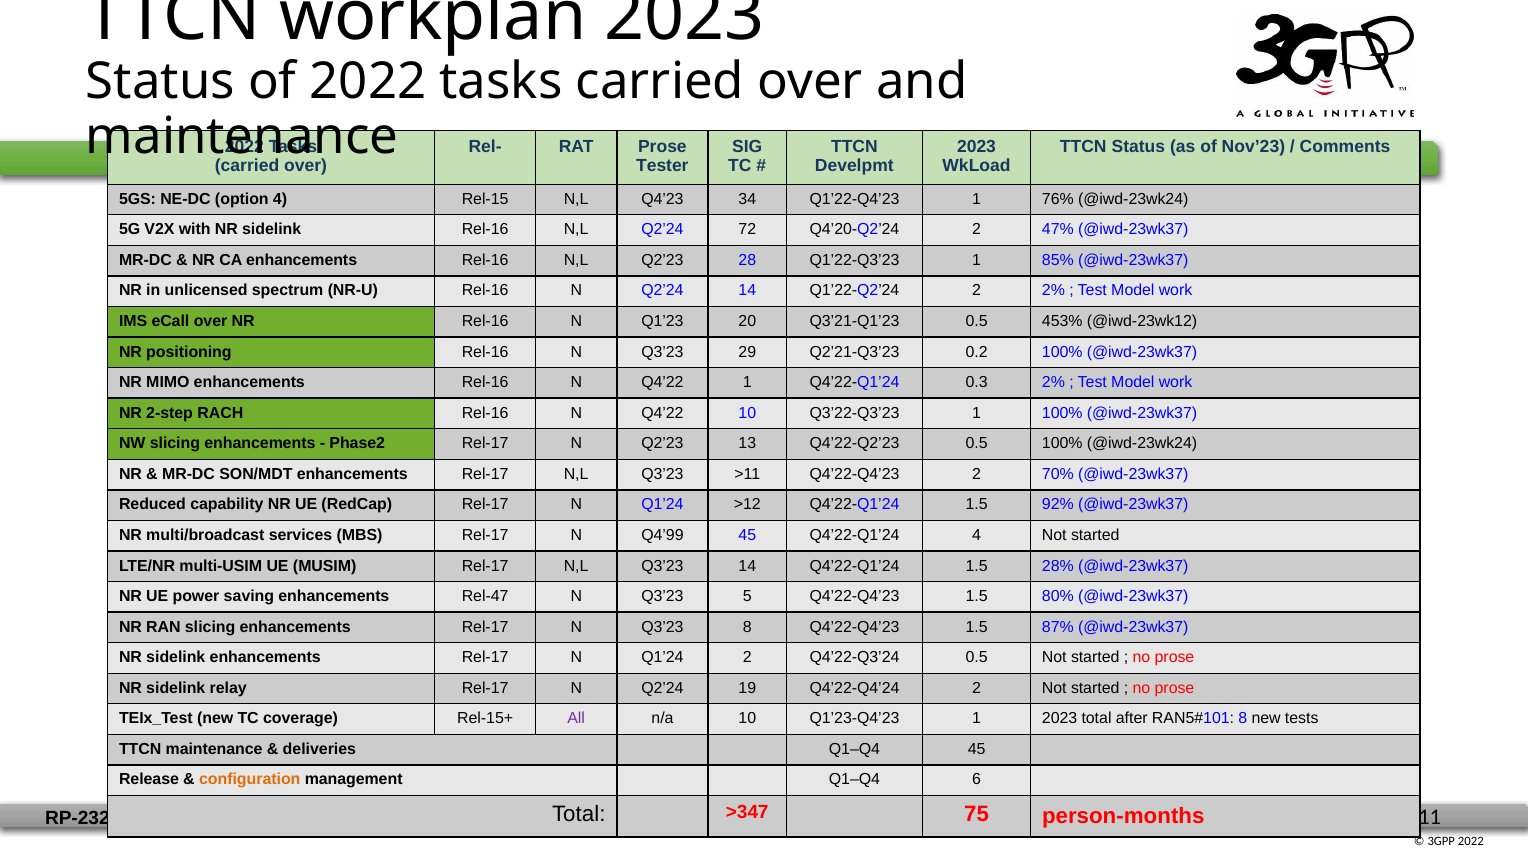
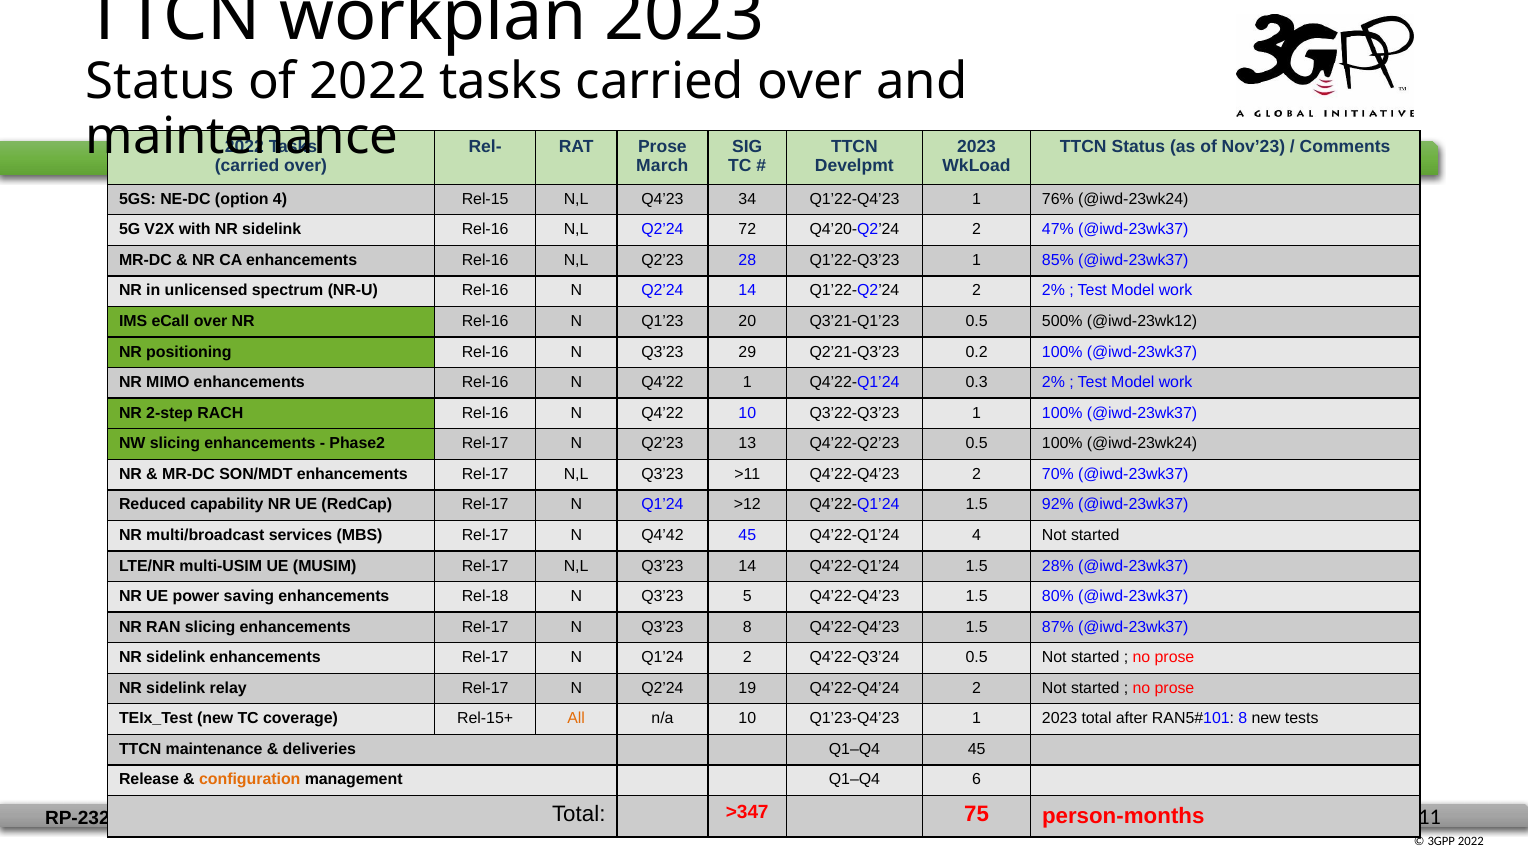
Tester: Tester -> March (662, 166)
453%: 453% -> 500% (1062, 321)
Q4’99: Q4’99 -> Q4’42 (662, 535)
Rel-47: Rel-47 -> Rel-18 (485, 596)
All colour: purple -> orange (576, 718)
